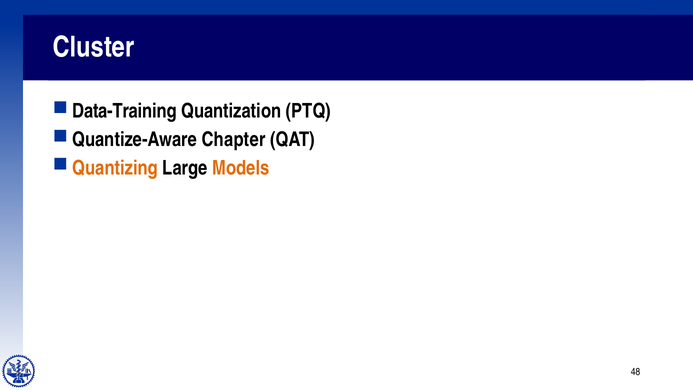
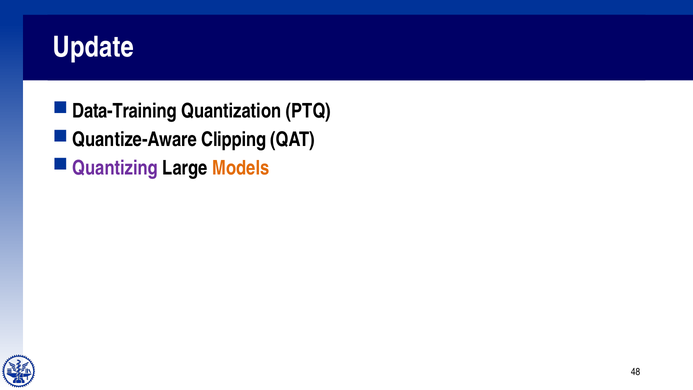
Cluster: Cluster -> Update (93, 47)
Chapter: Chapter -> Clipping (234, 140)
Quantizing colour: orange -> purple (115, 168)
